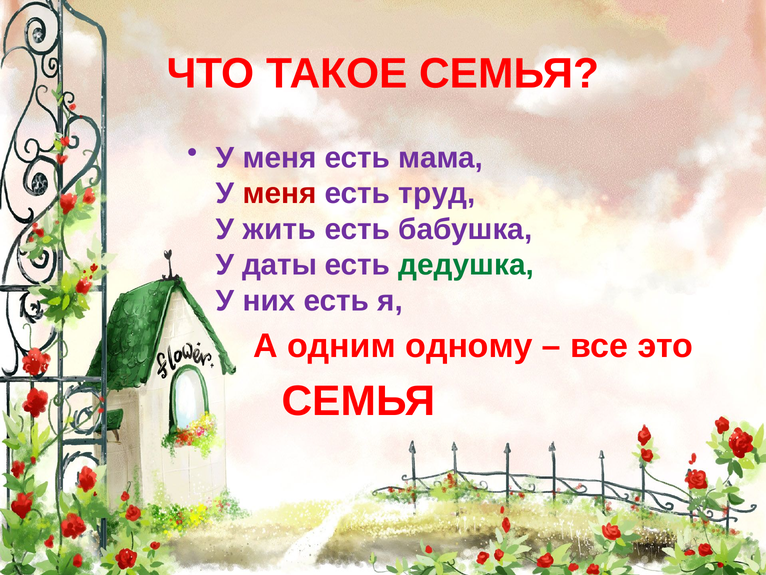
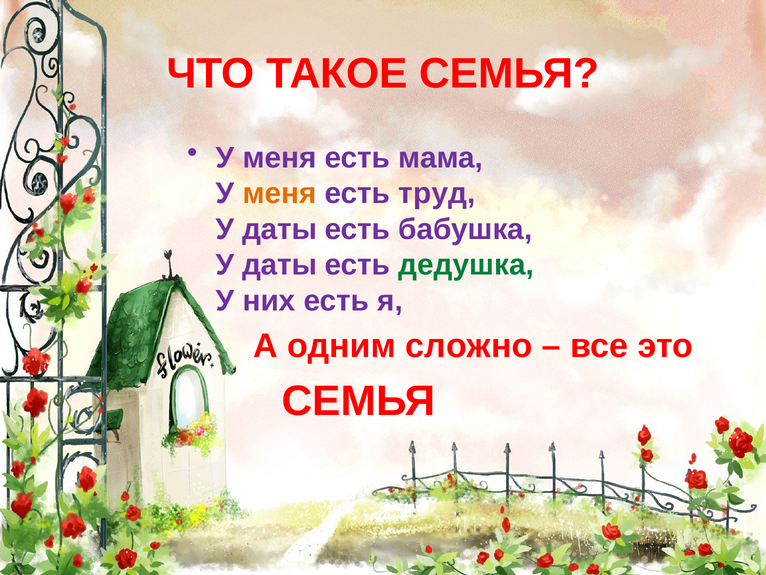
меня colour: red -> orange (280, 193)
жить: жить -> даты (280, 229)
одному: одному -> сложно (469, 346)
